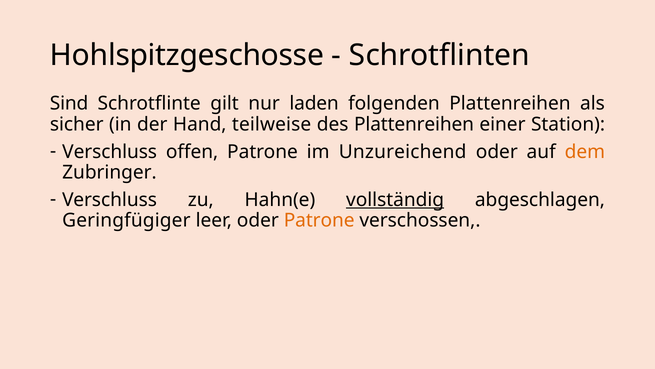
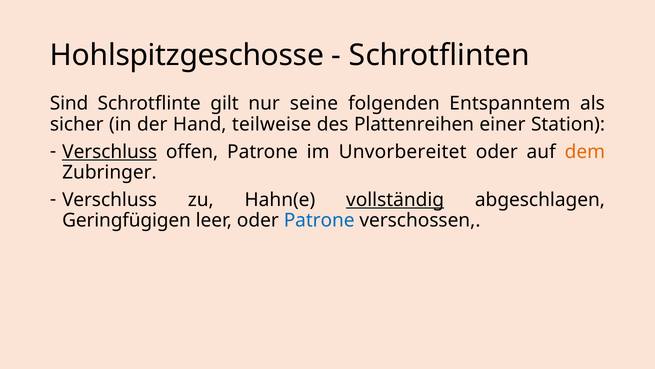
laden: laden -> seine (314, 103)
folgenden Plattenreihen: Plattenreihen -> Entspanntem (510, 103)
Verschluss underline: none -> present (110, 151)
Unzureichend: Unzureichend -> Unvorbereitet (403, 151)
Geringfügiger: Geringfügiger -> Geringfügigen (127, 220)
Patrone colour: orange -> blue (319, 220)
